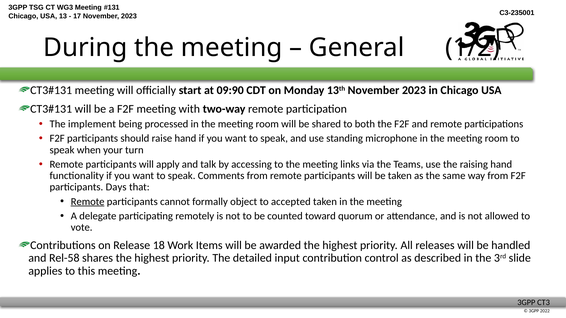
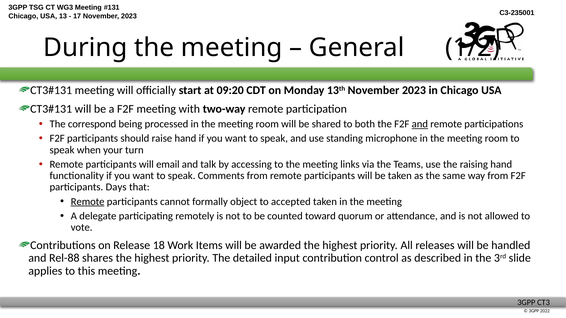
09:90: 09:90 -> 09:20 (230, 90)
implement: implement -> correspond (92, 124)
and underline: none -> present (420, 124)
apply: apply -> email (168, 164)
Rel-58: Rel-58 -> Rel-88 (64, 258)
